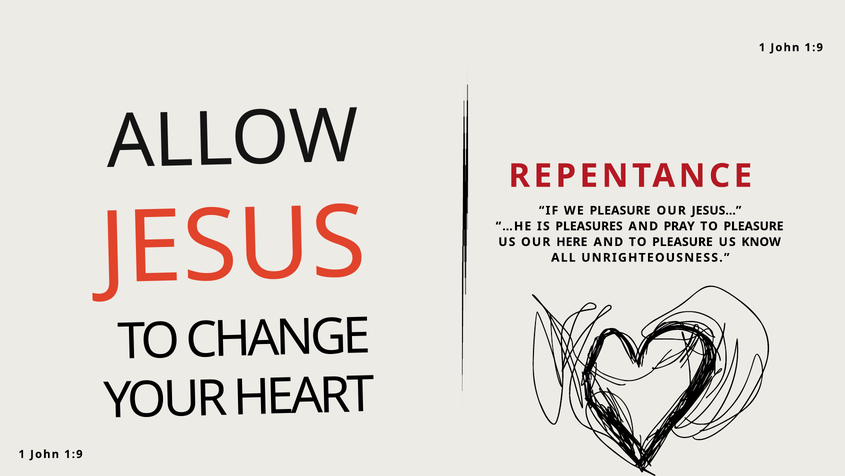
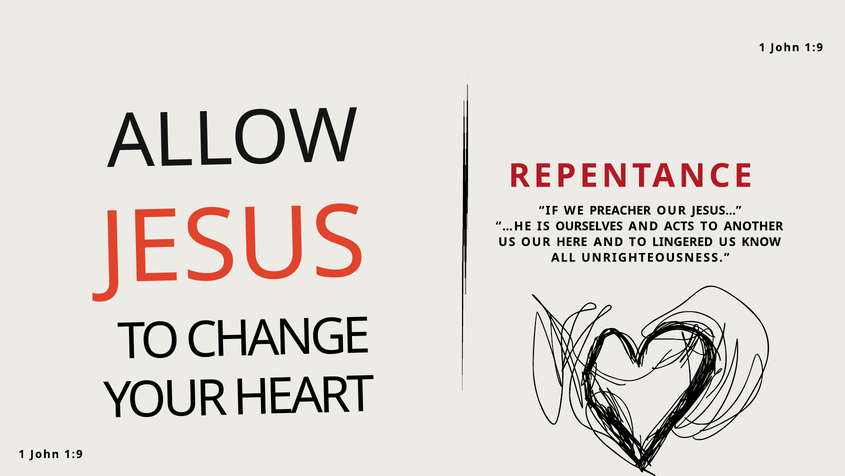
WE PLEASURE: PLEASURE -> PREACHER (620, 210)
PLEASURES: PLEASURES -> OURSELVES (589, 226)
PRAY: PRAY -> ACTS (679, 226)
PLEASURE: PLEASURE -> ANOTHER (753, 226)
AND TO PLEASURE: PLEASURE -> LINGERED (683, 242)
